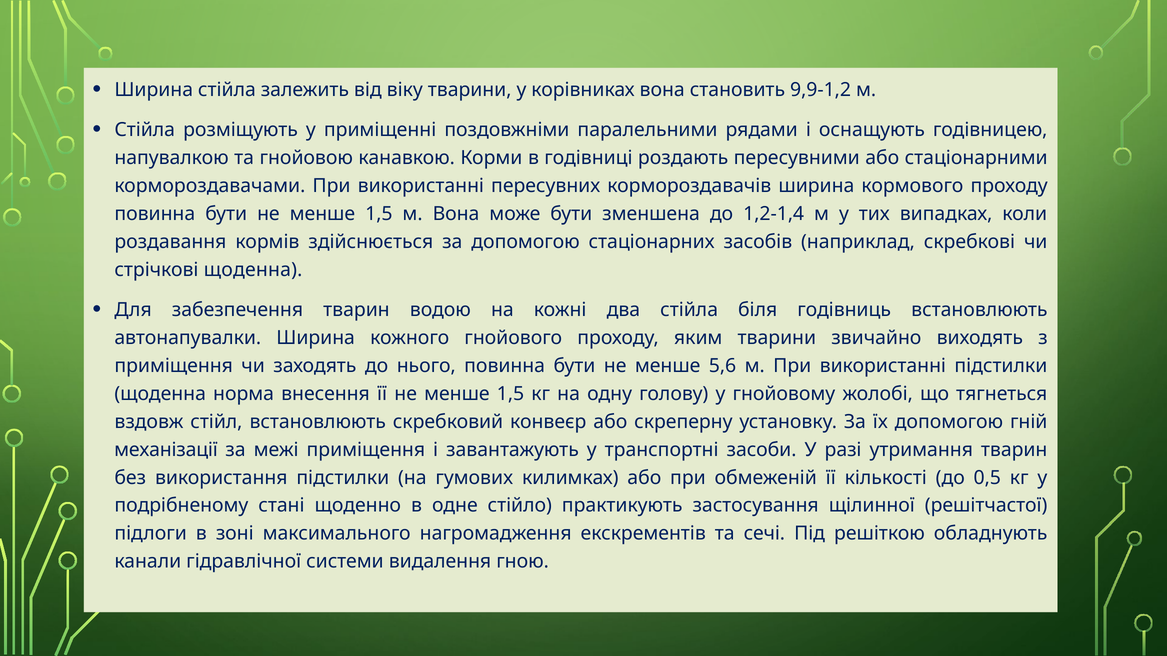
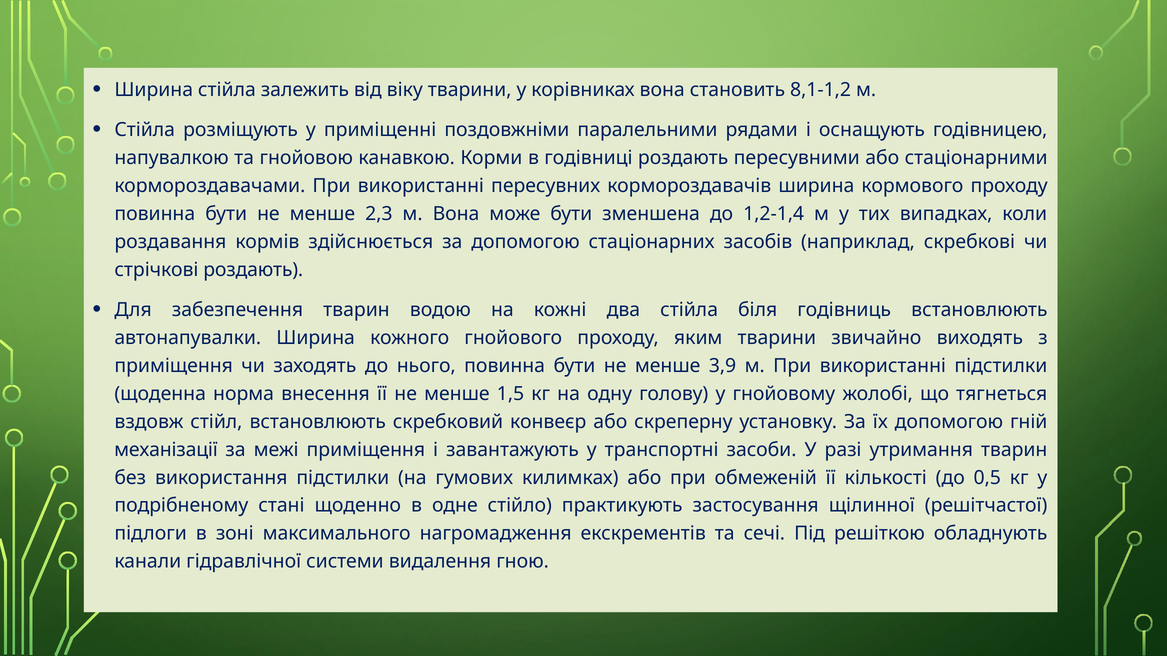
9,9-1,2: 9,9-1,2 -> 8,1-1,2 (821, 90)
бути не менше 1,5: 1,5 -> 2,3 (379, 214)
стрічкові щоденна: щоденна -> роздають (253, 270)
5,6: 5,6 -> 3,9 (722, 366)
